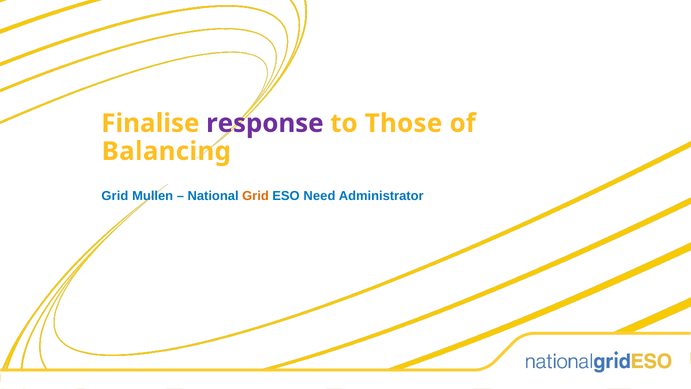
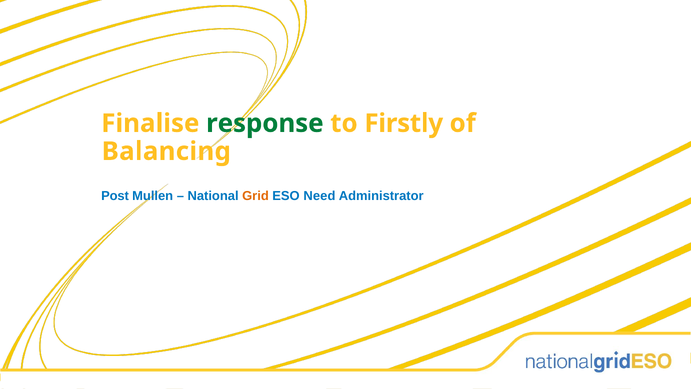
response colour: purple -> green (265, 123)
Those: Those -> Firstly (404, 123)
Grid: Grid -> Post (115, 196)
